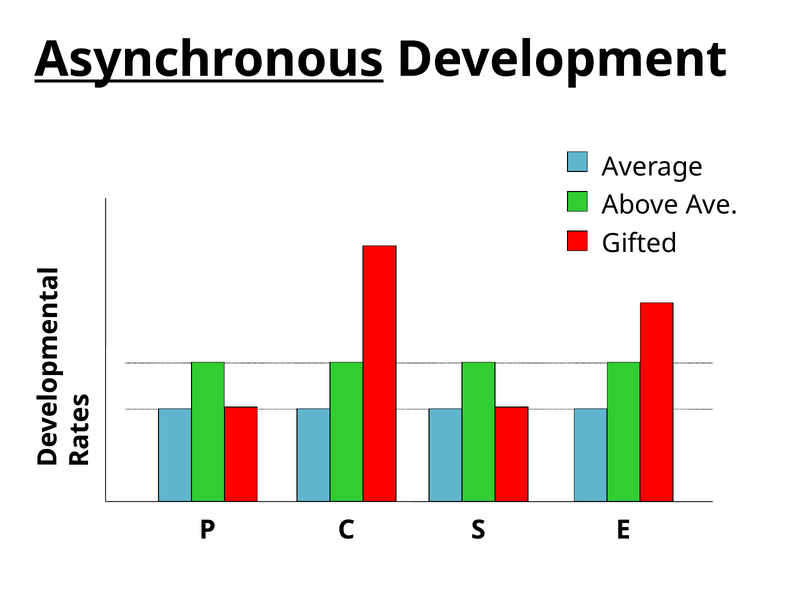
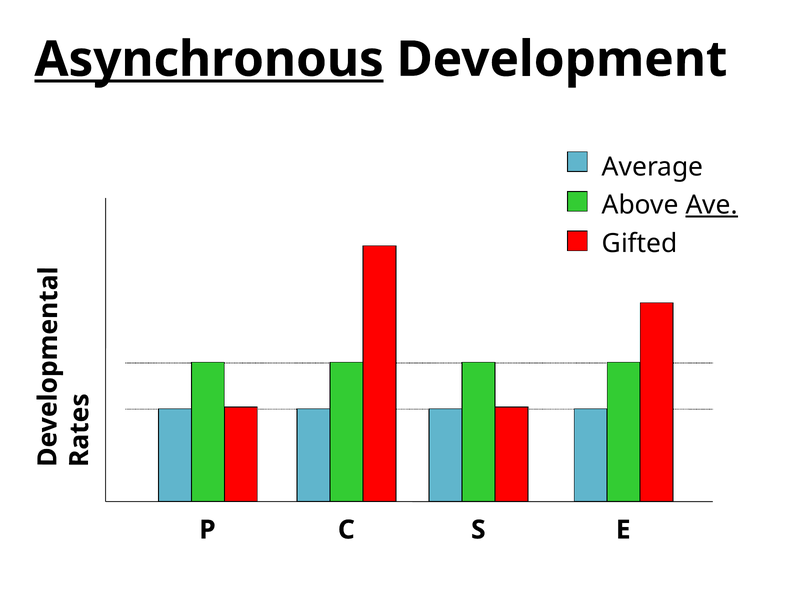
Ave underline: none -> present (712, 205)
